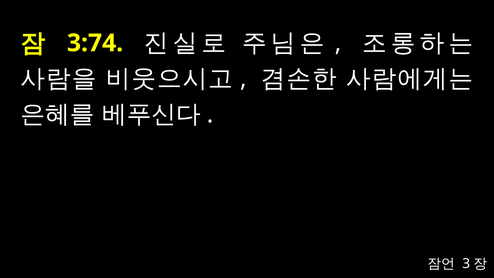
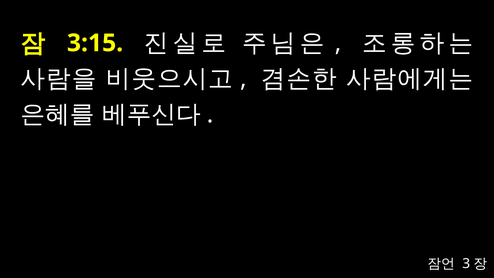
3:74: 3:74 -> 3:15 (95, 43)
